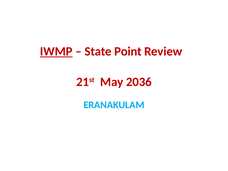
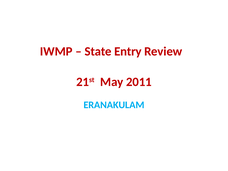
IWMP underline: present -> none (56, 51)
Point: Point -> Entry (128, 51)
2036: 2036 -> 2011 (139, 82)
